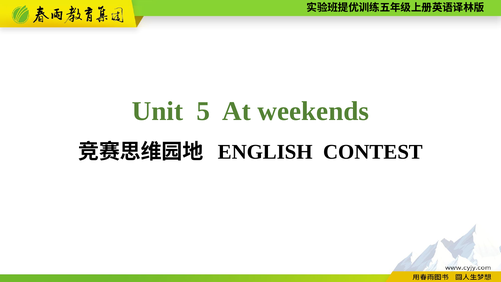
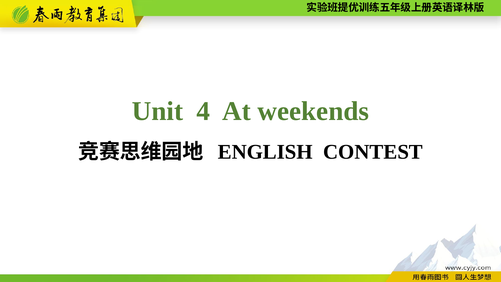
5: 5 -> 4 (203, 111)
